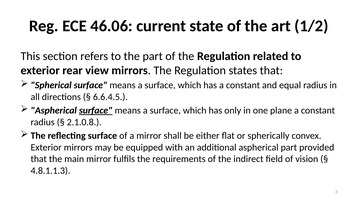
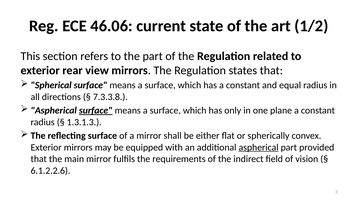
6.6.4.5: 6.6.4.5 -> 7.3.3.8 (110, 97)
2.1.0.8: 2.1.0.8 -> 1.3.1.3 (84, 122)
aspherical underline: none -> present (259, 148)
4.8.1.1.3: 4.8.1.1.3 -> 6.1.2.2.6 (50, 171)
